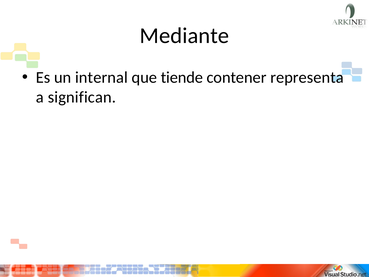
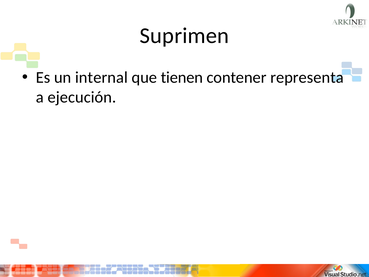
Mediante: Mediante -> Suprimen (184, 36)
tiende: tiende -> tienen (182, 77)
significan: significan -> ejecución (82, 97)
